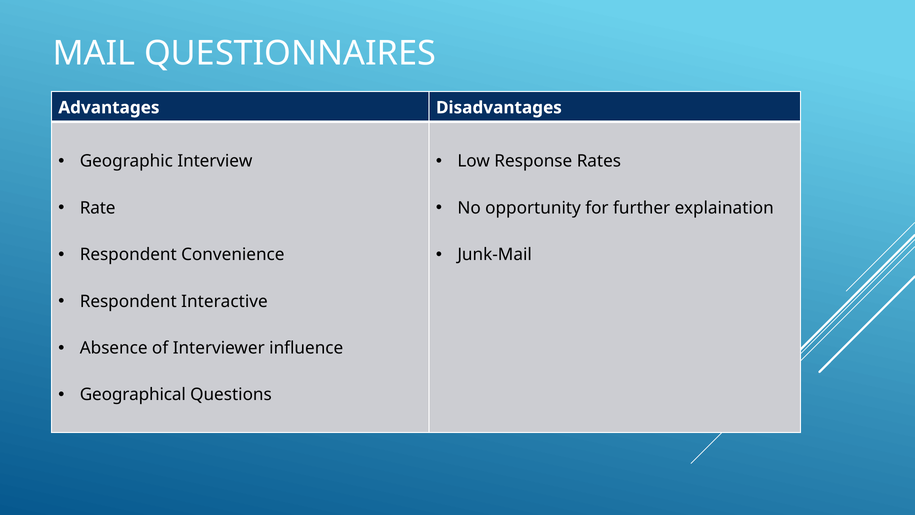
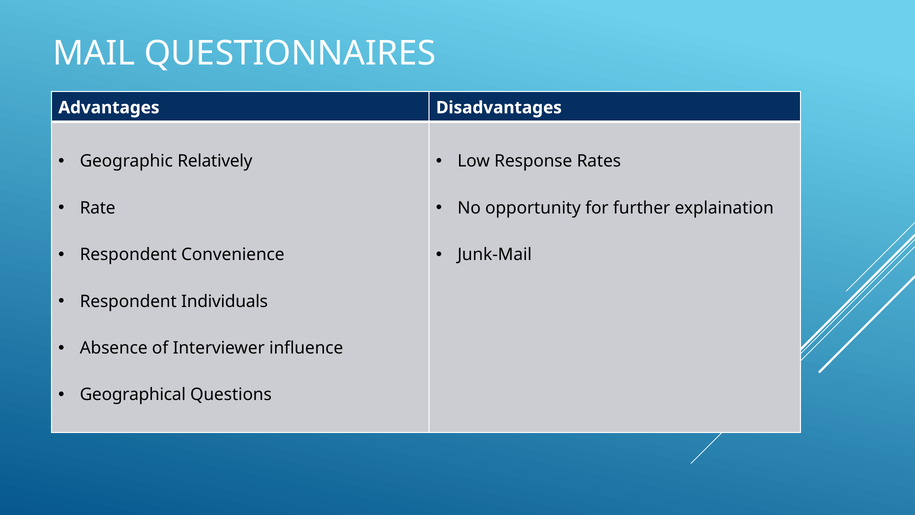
Interview: Interview -> Relatively (215, 161)
Interactive: Interactive -> Individuals (225, 301)
